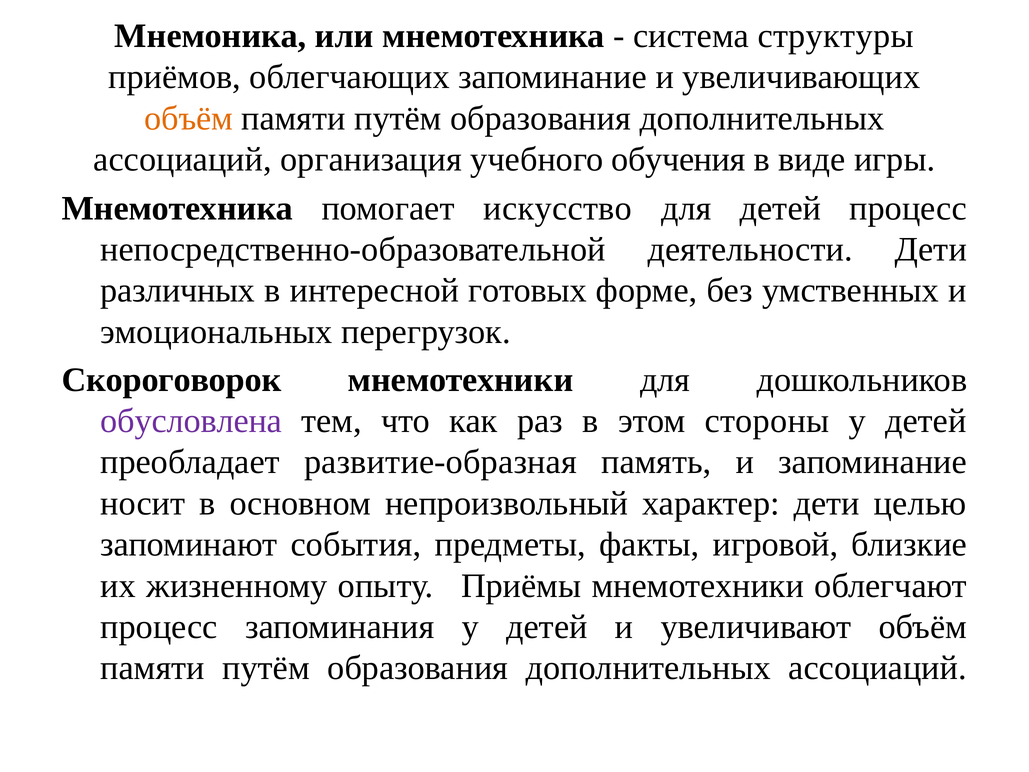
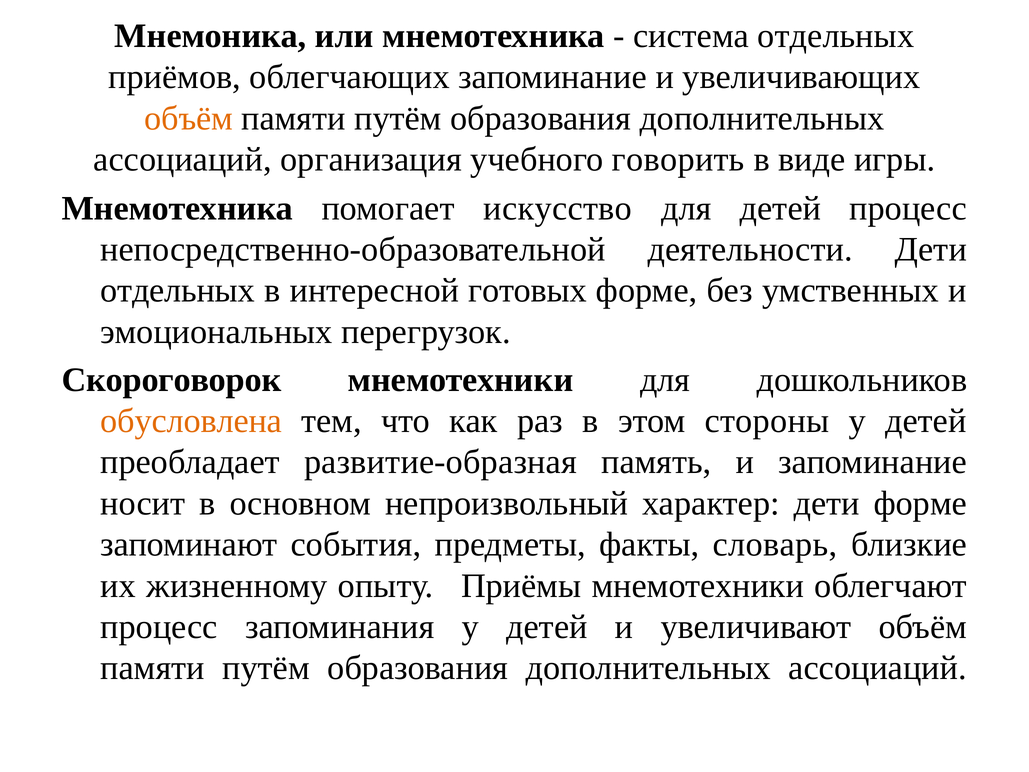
система структуры: структуры -> отдельных (836, 36)
обучения: обучения -> говорить (678, 159)
различных: различных -> отдельных (178, 291)
обусловлена colour: purple -> orange (191, 421)
дети целью: целью -> форме (920, 503)
игровой: игровой -> словарь (775, 544)
